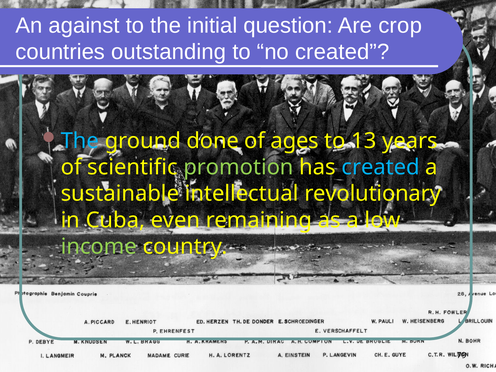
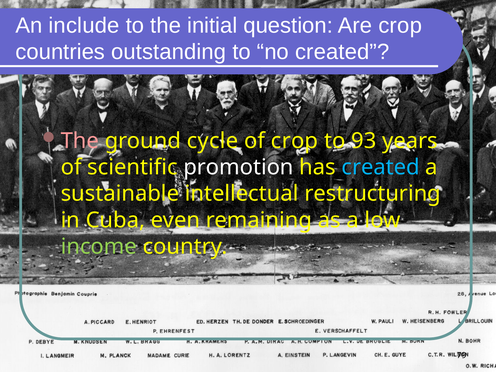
against: against -> include (84, 25)
The colour: light blue -> pink (80, 141)
done: done -> cycle (213, 141)
of ages: ages -> crop (295, 141)
13: 13 -> 93 (364, 141)
promotion colour: light green -> white (239, 167)
revolutionary: revolutionary -> restructuring (373, 194)
